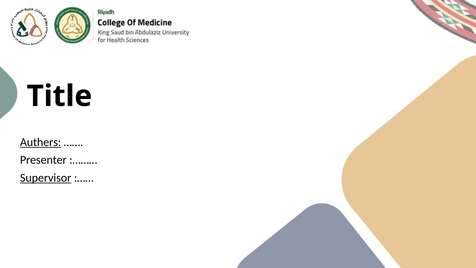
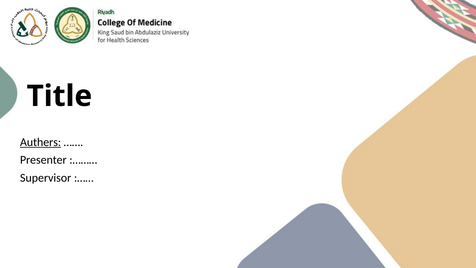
Supervisor underline: present -> none (46, 178)
